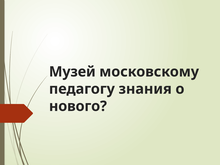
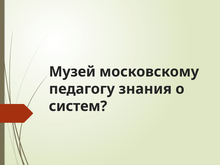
нового: нового -> систем (78, 106)
